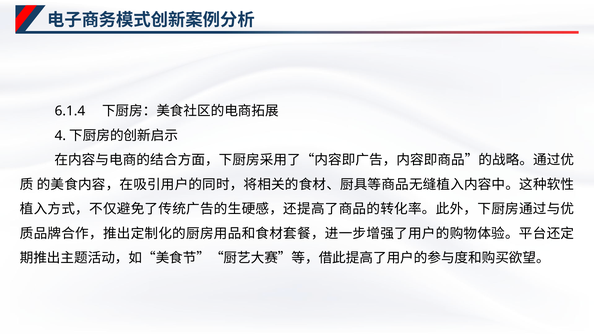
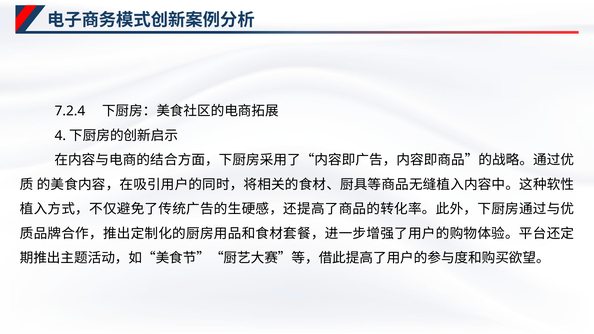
6.1.4: 6.1.4 -> 7.2.4 (70, 111)
